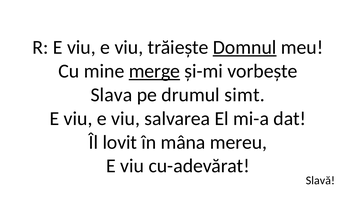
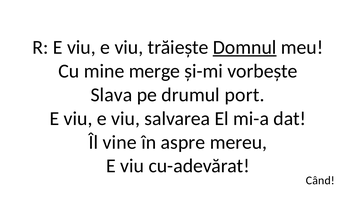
merge underline: present -> none (154, 71)
simt: simt -> port (245, 95)
lovit: lovit -> vine (120, 142)
mâna: mâna -> aspre (183, 142)
Slavă: Slavă -> Când (320, 181)
